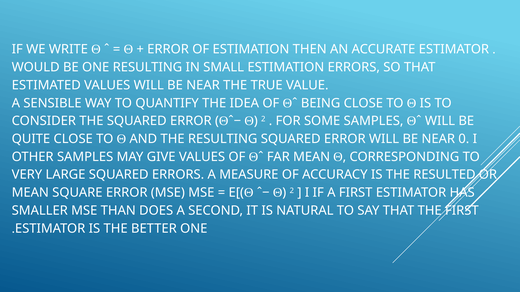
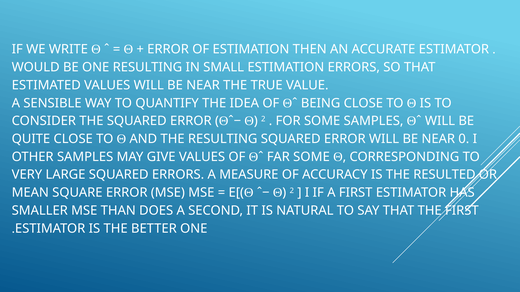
FAR MEAN: MEAN -> SOME (311, 157)
